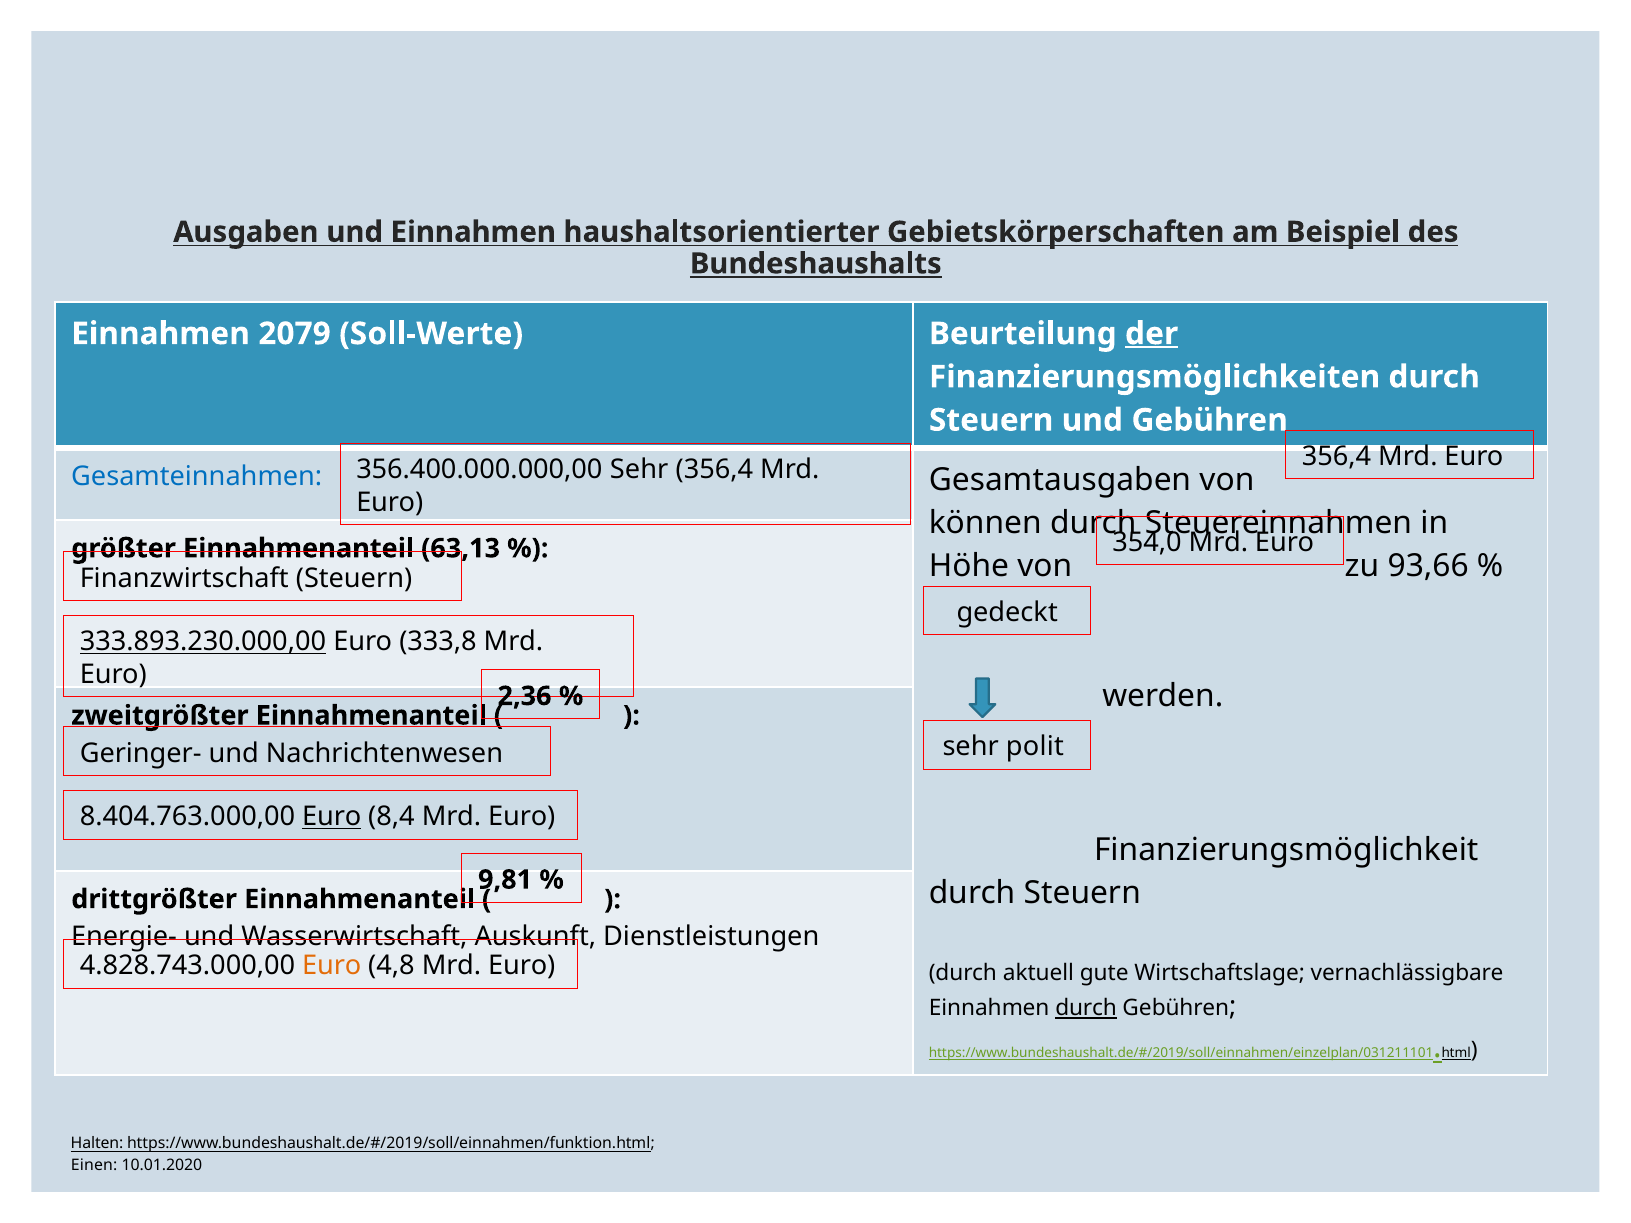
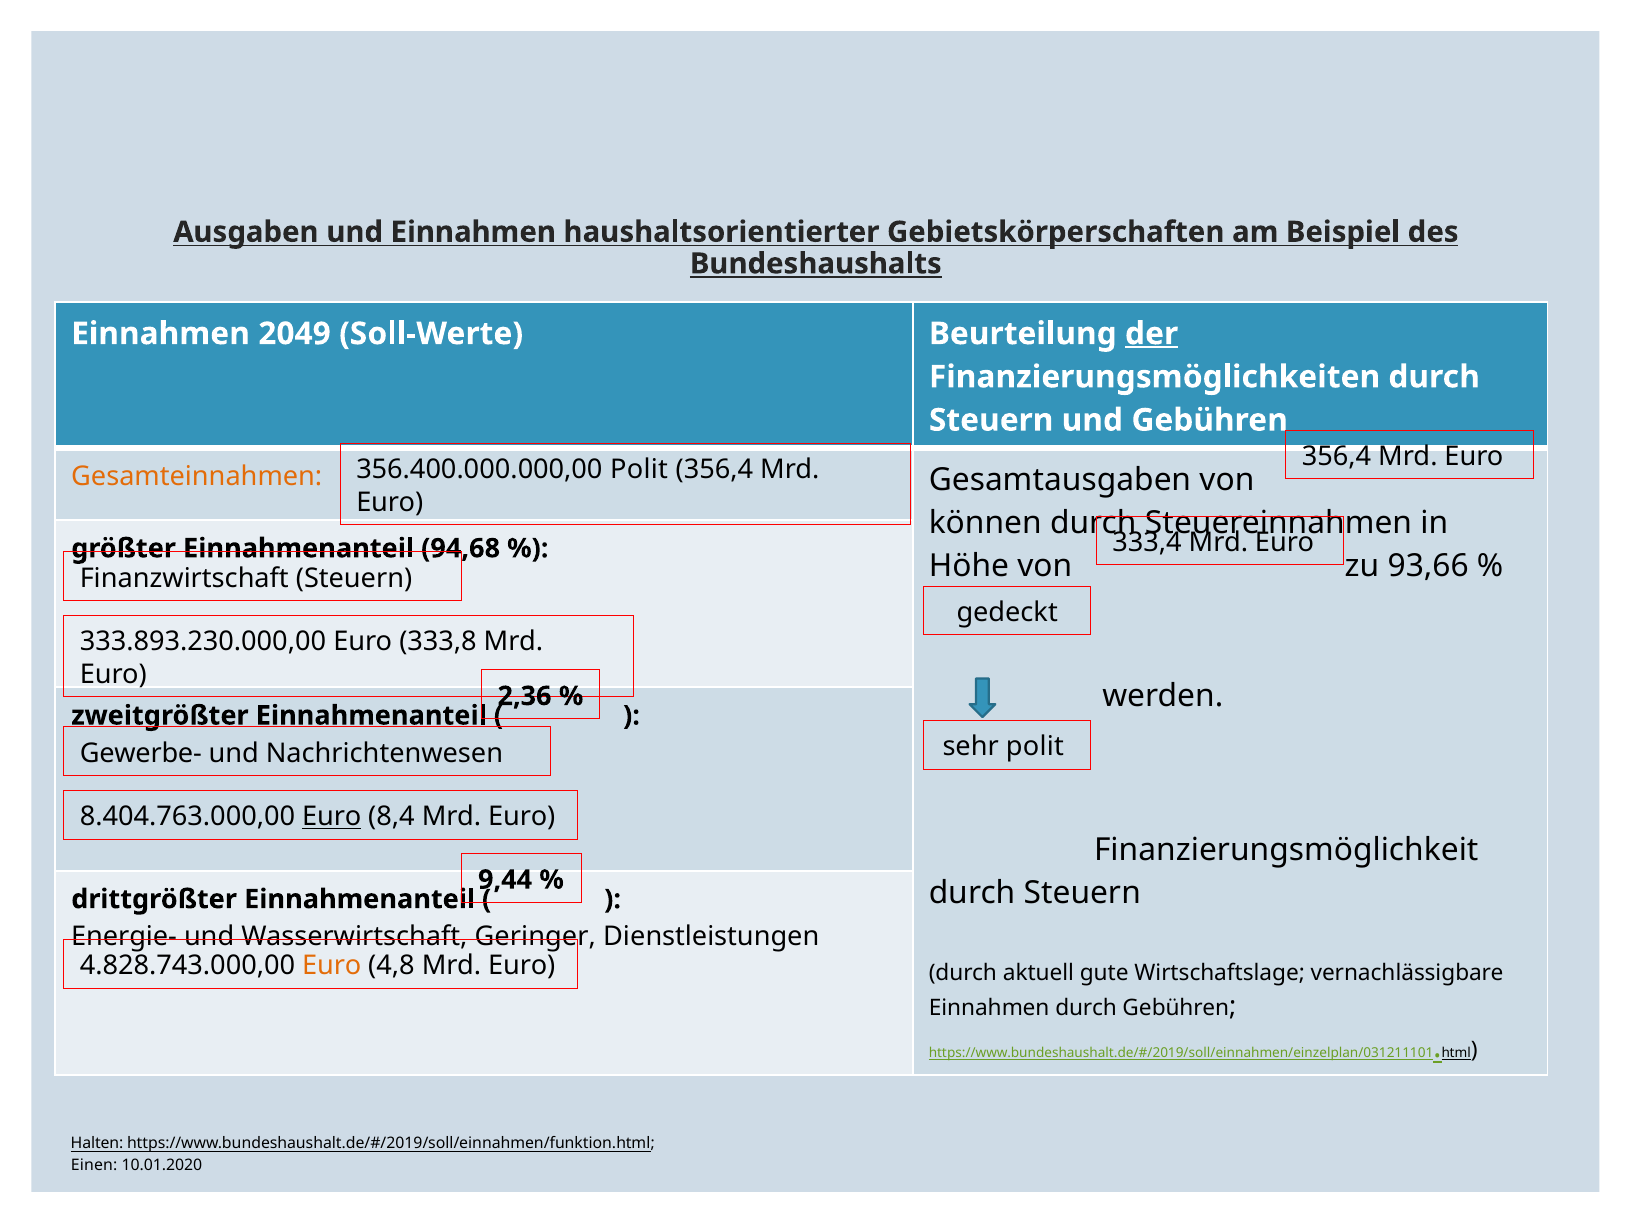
2079: 2079 -> 2049 (295, 334)
356.400.000.000,00 Sehr: Sehr -> Polit (639, 470)
Gesamteinnahmen colour: blue -> orange (197, 476)
354,0: 354,0 -> 333,4 (1147, 543)
63,13: 63,13 -> 94,68 (461, 549)
333.893.230.000,00 underline: present -> none (203, 642)
Geringer-: Geringer- -> Gewerbe- (141, 753)
9,81: 9,81 -> 9,44 (505, 880)
Auskunft: Auskunft -> Geringer (535, 936)
durch underline: present -> none (1086, 1009)
